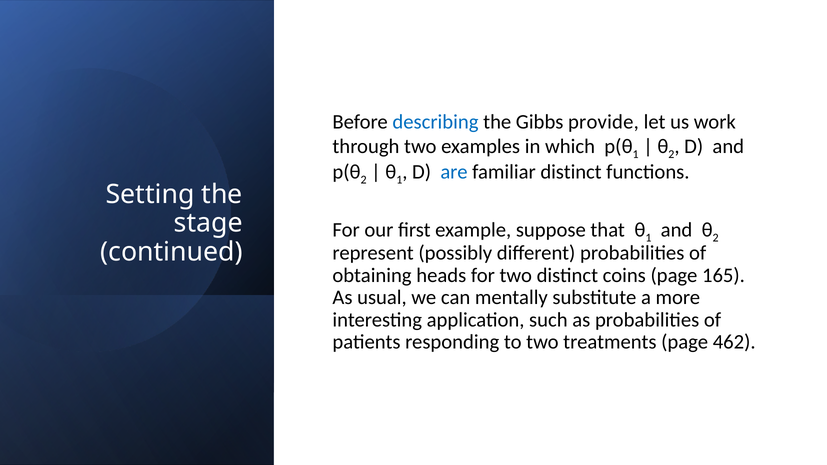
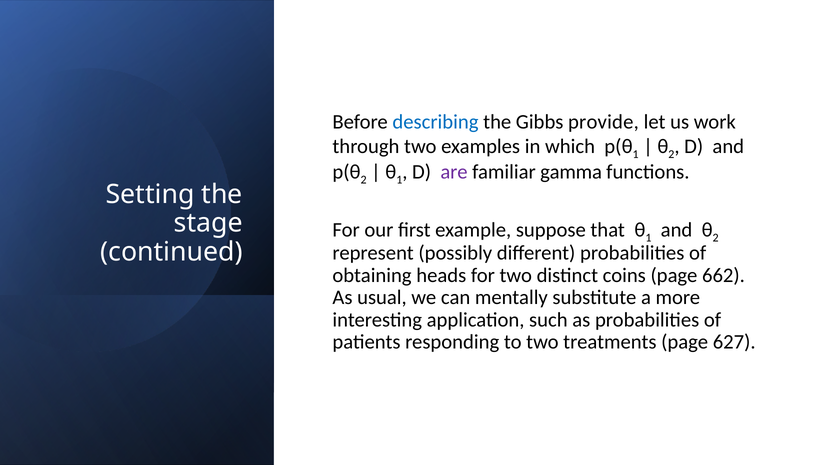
are colour: blue -> purple (454, 172)
familiar distinct: distinct -> gamma (571, 172)
165: 165 -> 662 (723, 275)
462: 462 -> 627 (734, 342)
